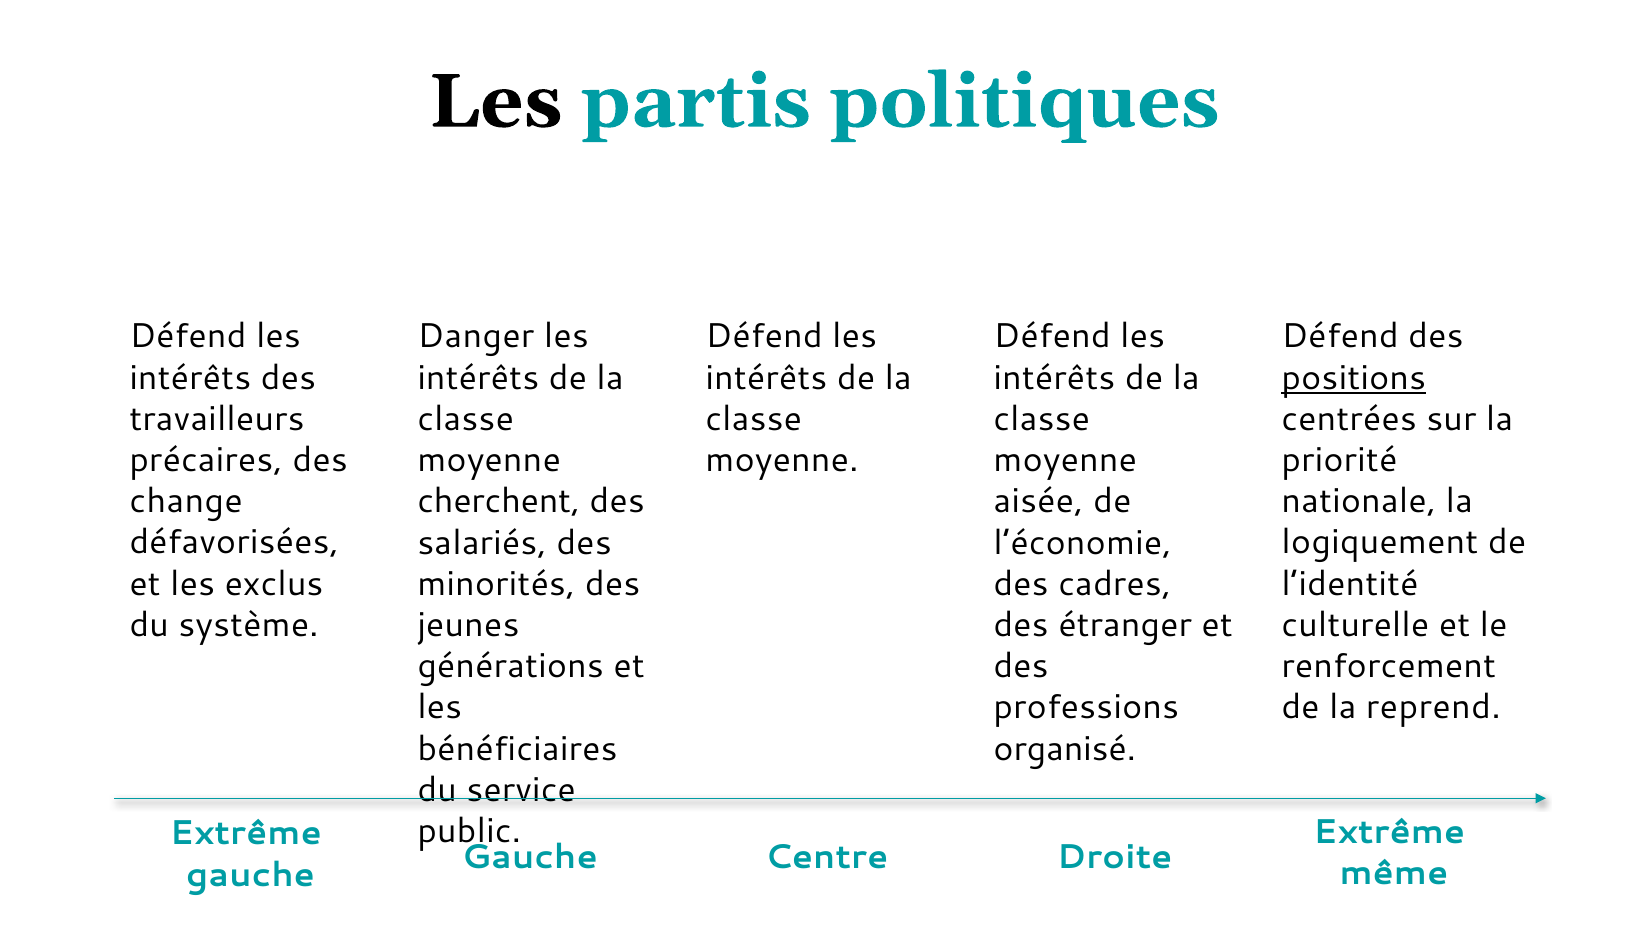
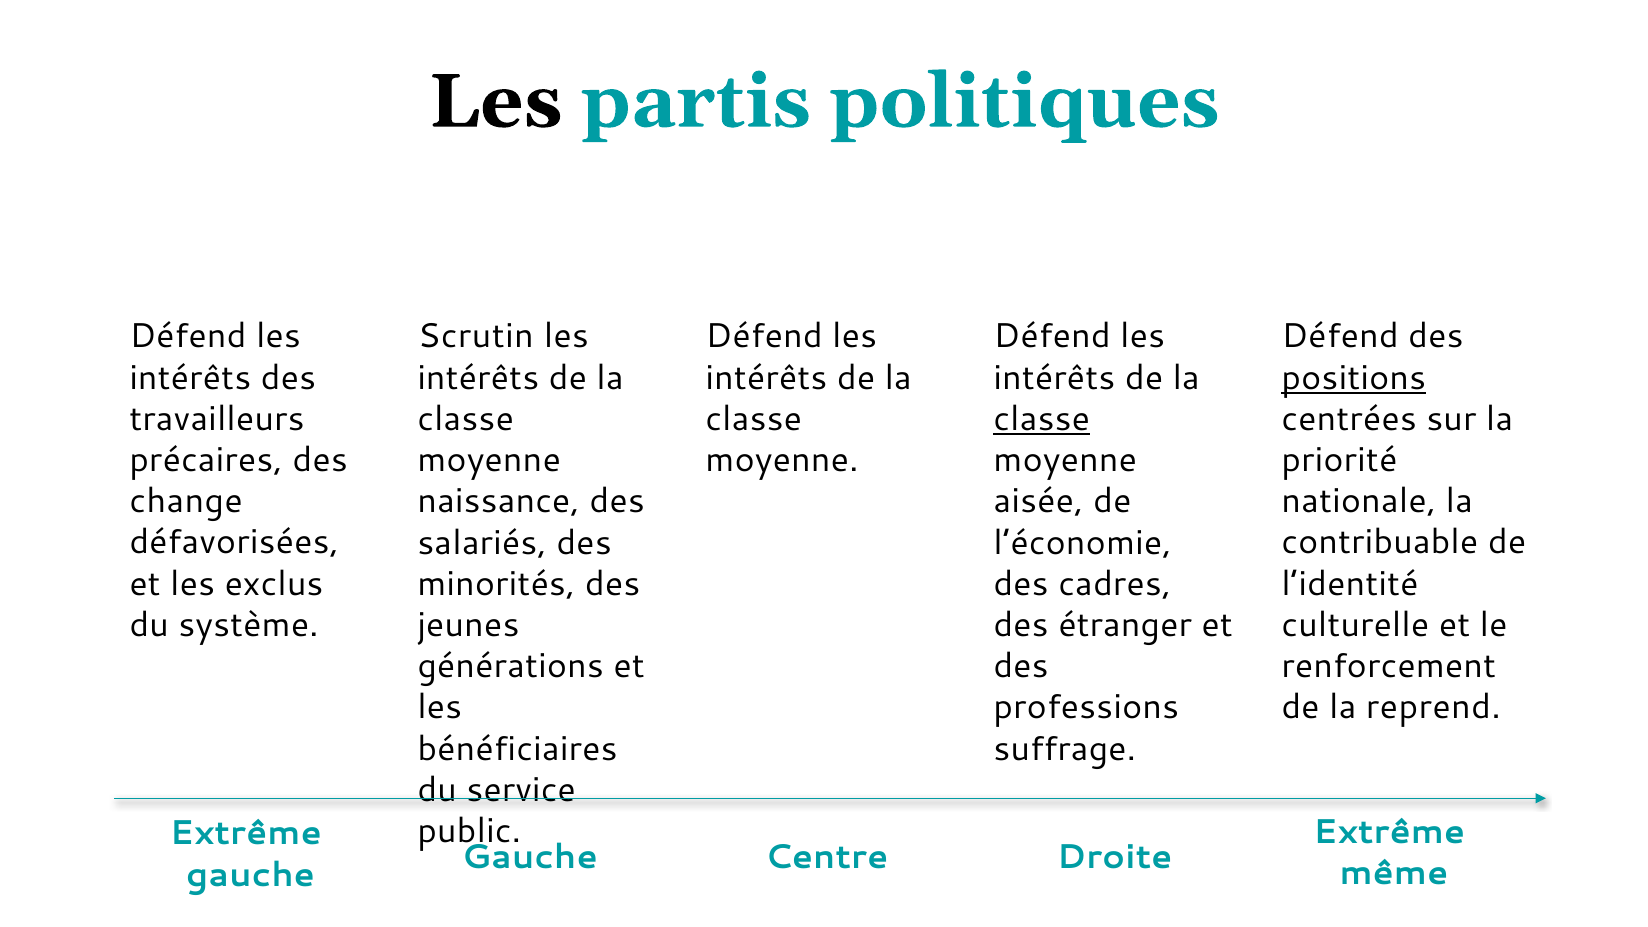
Danger: Danger -> Scrutin (476, 337)
classe underline: none -> present (1042, 419)
cherchent: cherchent -> naissance (499, 501)
logiquement: logiquement -> contribuable (1380, 543)
organisé: organisé -> suffrage (1065, 749)
